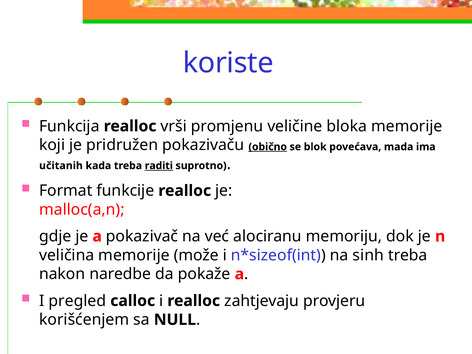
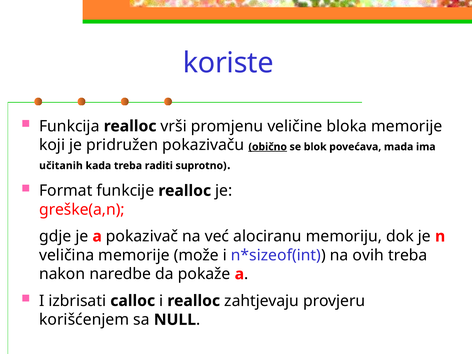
raditi underline: present -> none (159, 166)
malloc(a,n: malloc(a,n -> greške(a,n (82, 210)
sinh: sinh -> ovih (368, 255)
pregled: pregled -> izbrisati (77, 301)
